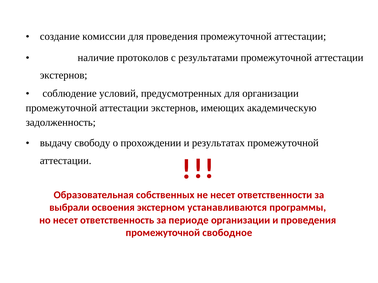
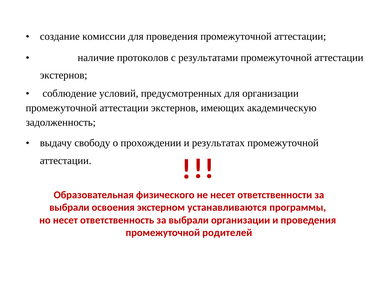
собственных: собственных -> физического (165, 195)
ответственность за периоде: периоде -> выбрали (189, 220)
свободное: свободное -> родителей (227, 233)
